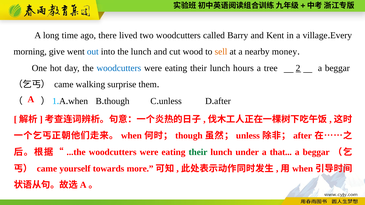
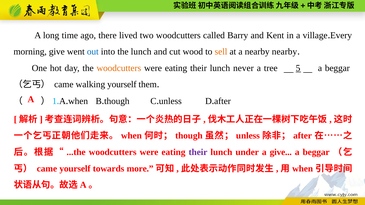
nearby money: money -> nearby (284, 52)
woodcutters colour: blue -> orange (119, 68)
hours: hours -> never (243, 68)
2: 2 -> 5 (298, 68)
walking surprise: surprise -> yourself (122, 85)
their colour: green -> purple (198, 152)
a that: that -> give (281, 152)
